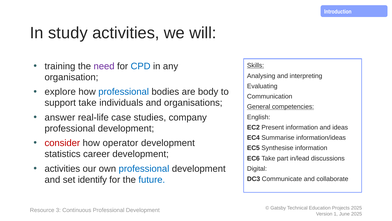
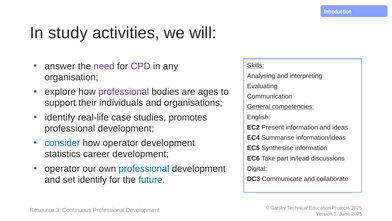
training: training -> answer (60, 66)
CPD colour: blue -> purple (141, 66)
professional colour: blue -> purple (124, 92)
body: body -> ages (208, 92)
support take: take -> their (88, 103)
answer: answer -> identify (60, 117)
company: company -> promotes (188, 117)
consider colour: red -> blue (62, 143)
activities: activities -> operator (62, 168)
